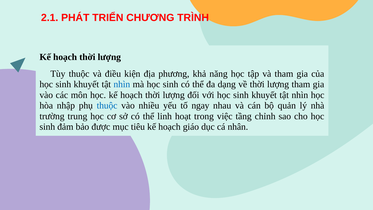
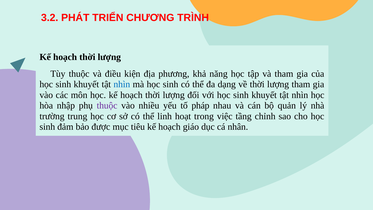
2.1: 2.1 -> 3.2 (50, 18)
thuộc colour: blue -> purple (107, 106)
ngay: ngay -> pháp (200, 106)
